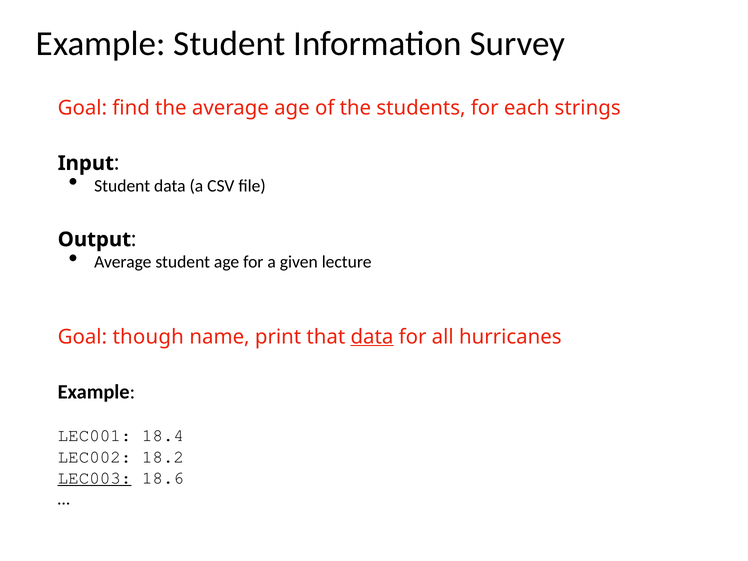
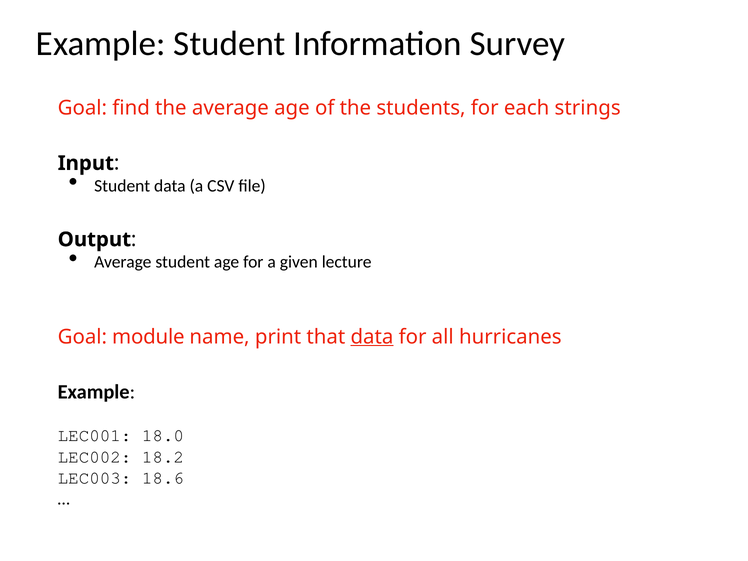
though: though -> module (148, 337)
18.4: 18.4 -> 18.0 (163, 436)
LEC003 underline: present -> none (95, 478)
